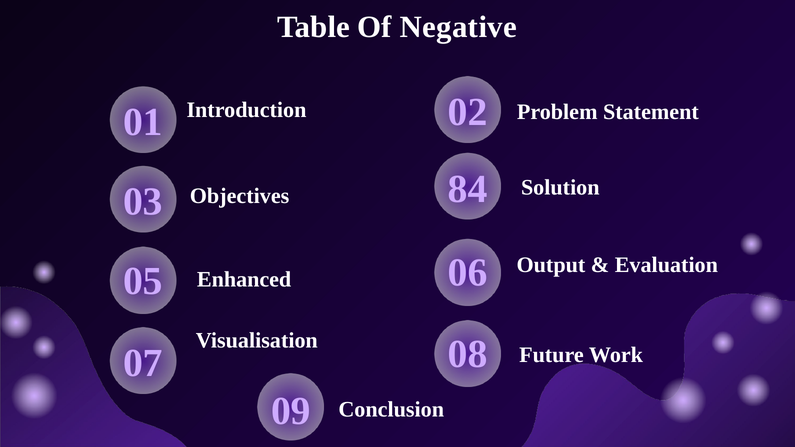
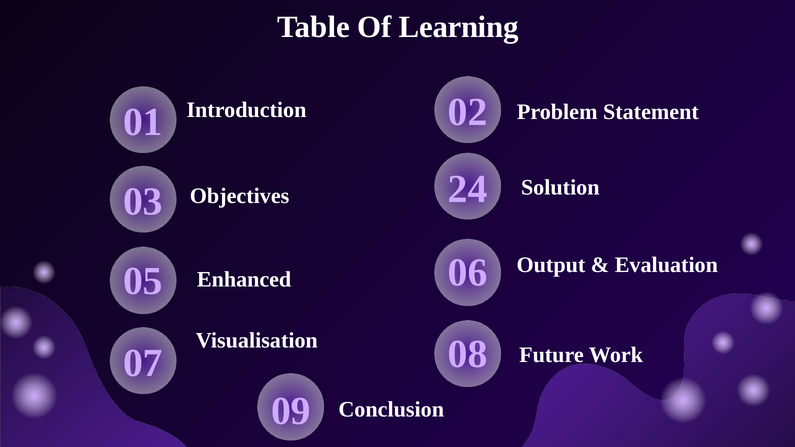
Negative: Negative -> Learning (459, 27)
84: 84 -> 24 (468, 189)
